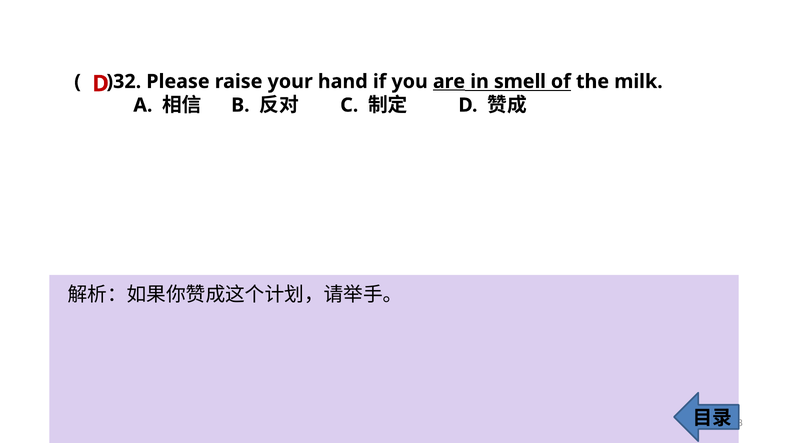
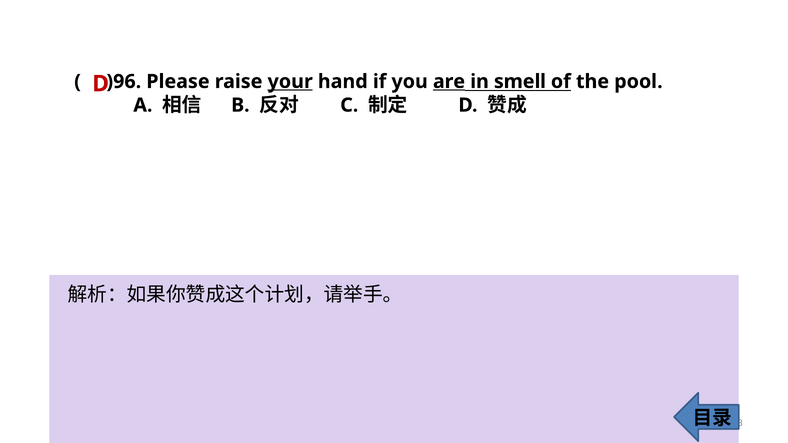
)32: )32 -> )96 (124, 82)
your underline: none -> present (290, 82)
milk: milk -> pool (638, 82)
